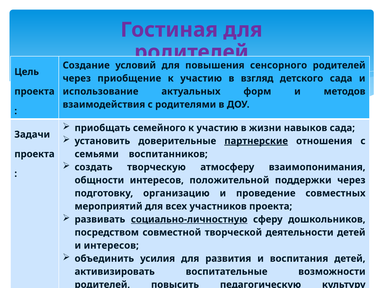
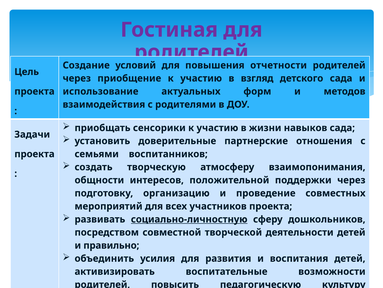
сенсорного: сенсорного -> отчетности (279, 65)
семейного: семейного -> сенсорики (159, 128)
партнерские underline: present -> none (256, 141)
и интересов: интересов -> правильно (111, 245)
